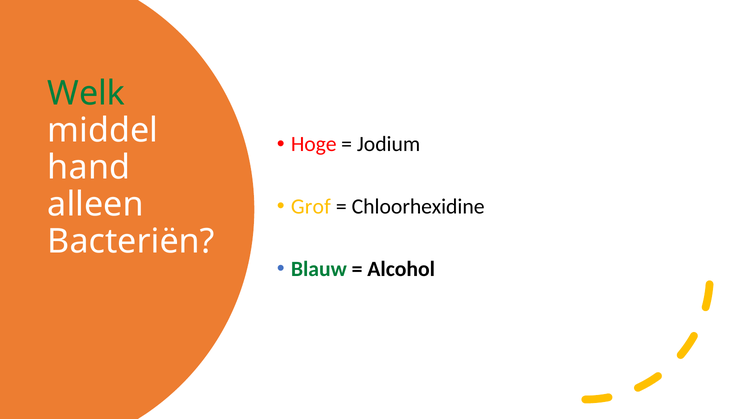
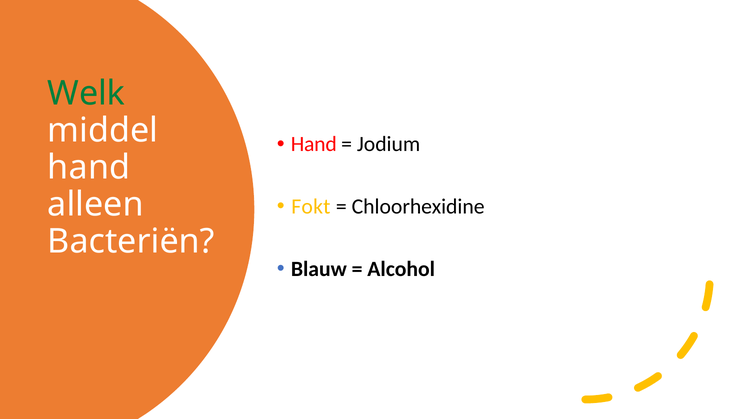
Hoge: Hoge -> Hand (314, 144)
Grof: Grof -> Fokt (311, 206)
Blauw colour: green -> black (319, 269)
